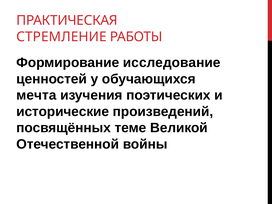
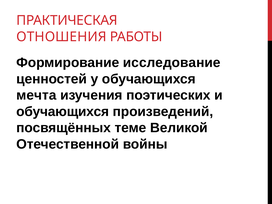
СТРЕМЛЕНИЕ: СТРЕМЛЕНИЕ -> ОТНОШЕНИЯ (61, 37)
исторические: исторические -> обучающихся (63, 112)
